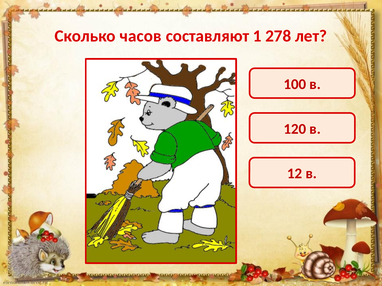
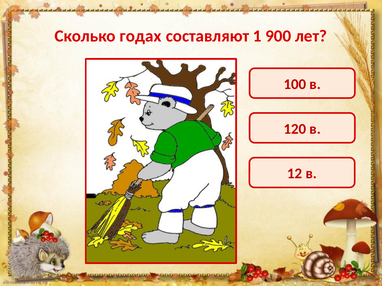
часов: часов -> годах (141, 36)
278: 278 -> 900 (278, 36)
